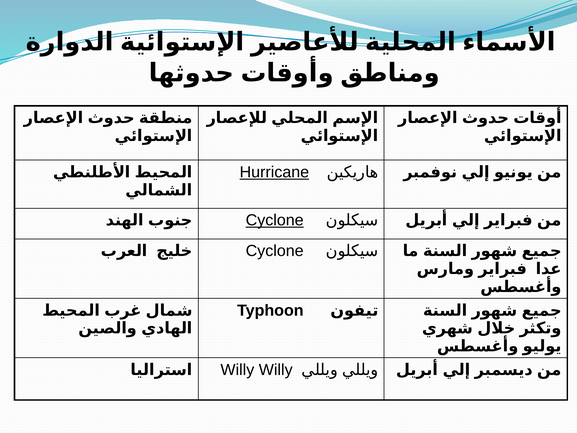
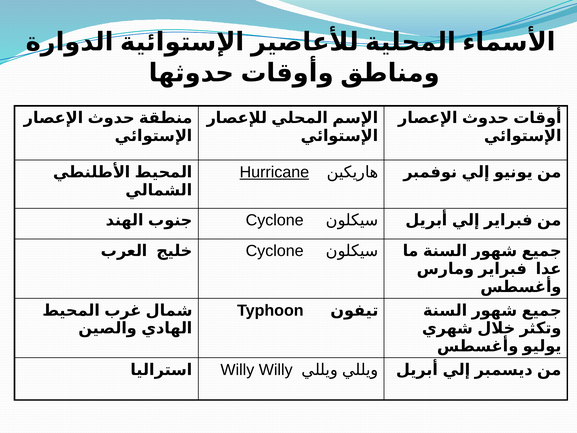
Cyclone underline: present -> none (275, 220)
